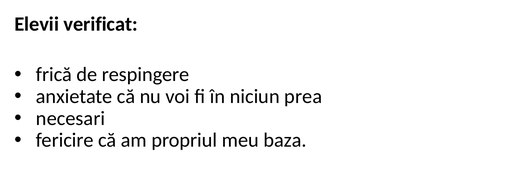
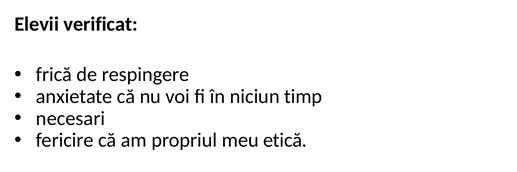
prea: prea -> timp (303, 97)
baza: baza -> etică (285, 141)
